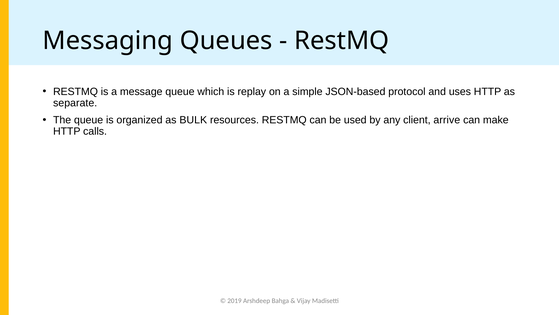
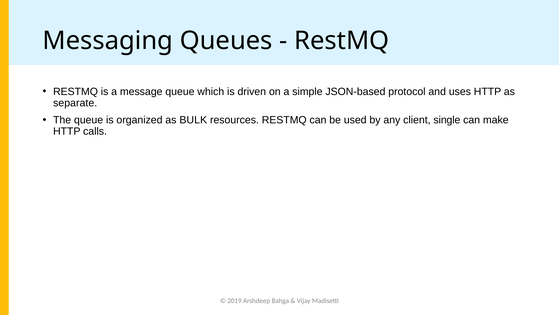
replay: replay -> driven (252, 91)
arrive: arrive -> single (447, 120)
